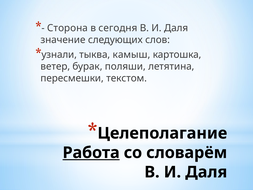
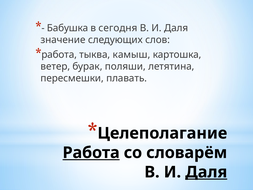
Сторона: Сторона -> Бабушка (68, 28)
узнали: узнали -> работа (59, 55)
текстом: текстом -> плавать (127, 78)
Даля underline: none -> present (206, 172)
